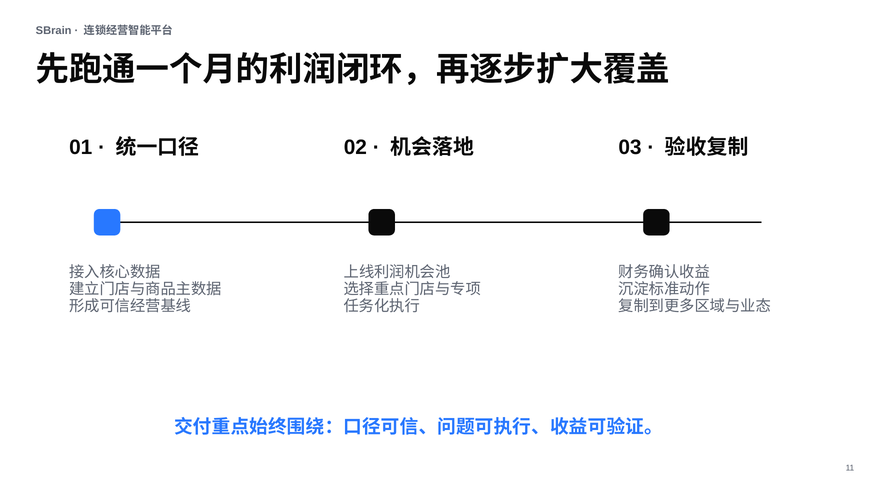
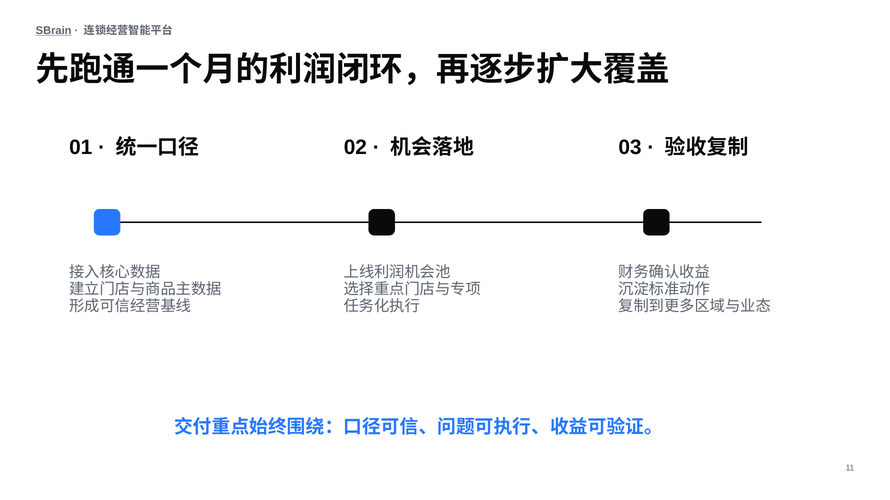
SBrain underline: none -> present (54, 31)
